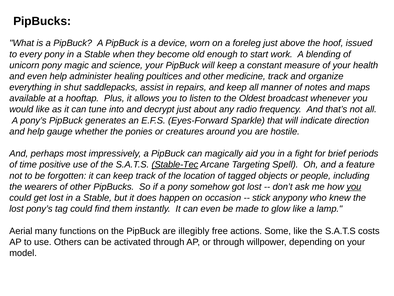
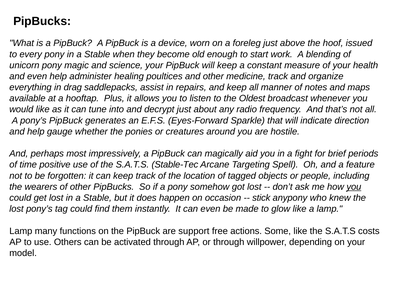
shut: shut -> drag (73, 87)
Stable-Tec underline: present -> none (175, 164)
Aerial: Aerial -> Lamp (21, 231)
illegibly: illegibly -> support (194, 231)
